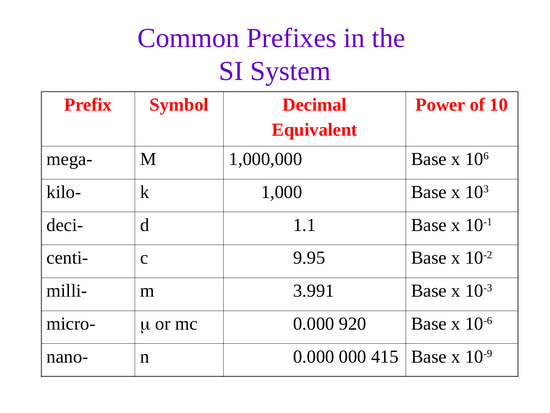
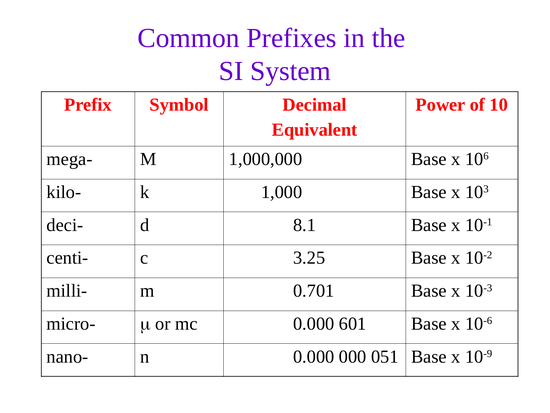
1.1: 1.1 -> 8.1 (305, 225)
9.95: 9.95 -> 3.25 (309, 258)
3.991: 3.991 -> 0.701 (314, 290)
920: 920 -> 601 (353, 323)
415: 415 -> 051 (385, 356)
